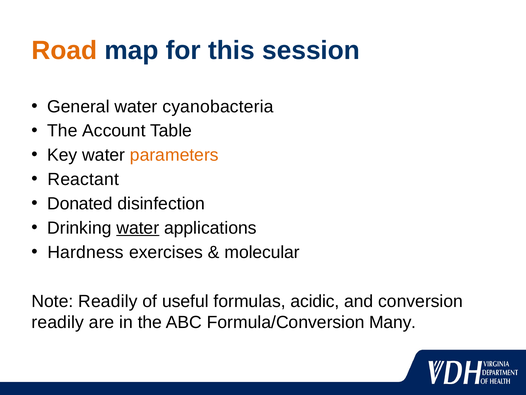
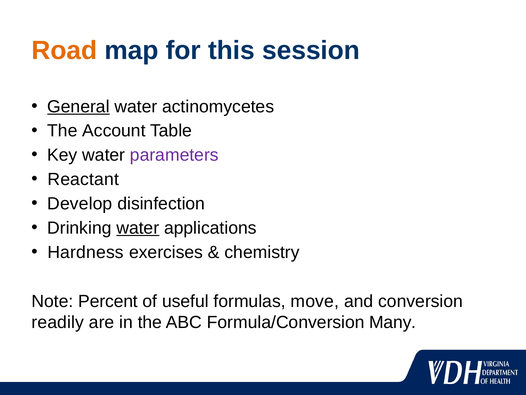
General underline: none -> present (78, 106)
cyanobacteria: cyanobacteria -> actinomycetes (218, 106)
parameters colour: orange -> purple (174, 155)
Donated: Donated -> Develop (80, 203)
molecular: molecular -> chemistry (262, 252)
Note Readily: Readily -> Percent (108, 301)
acidic: acidic -> move (315, 301)
